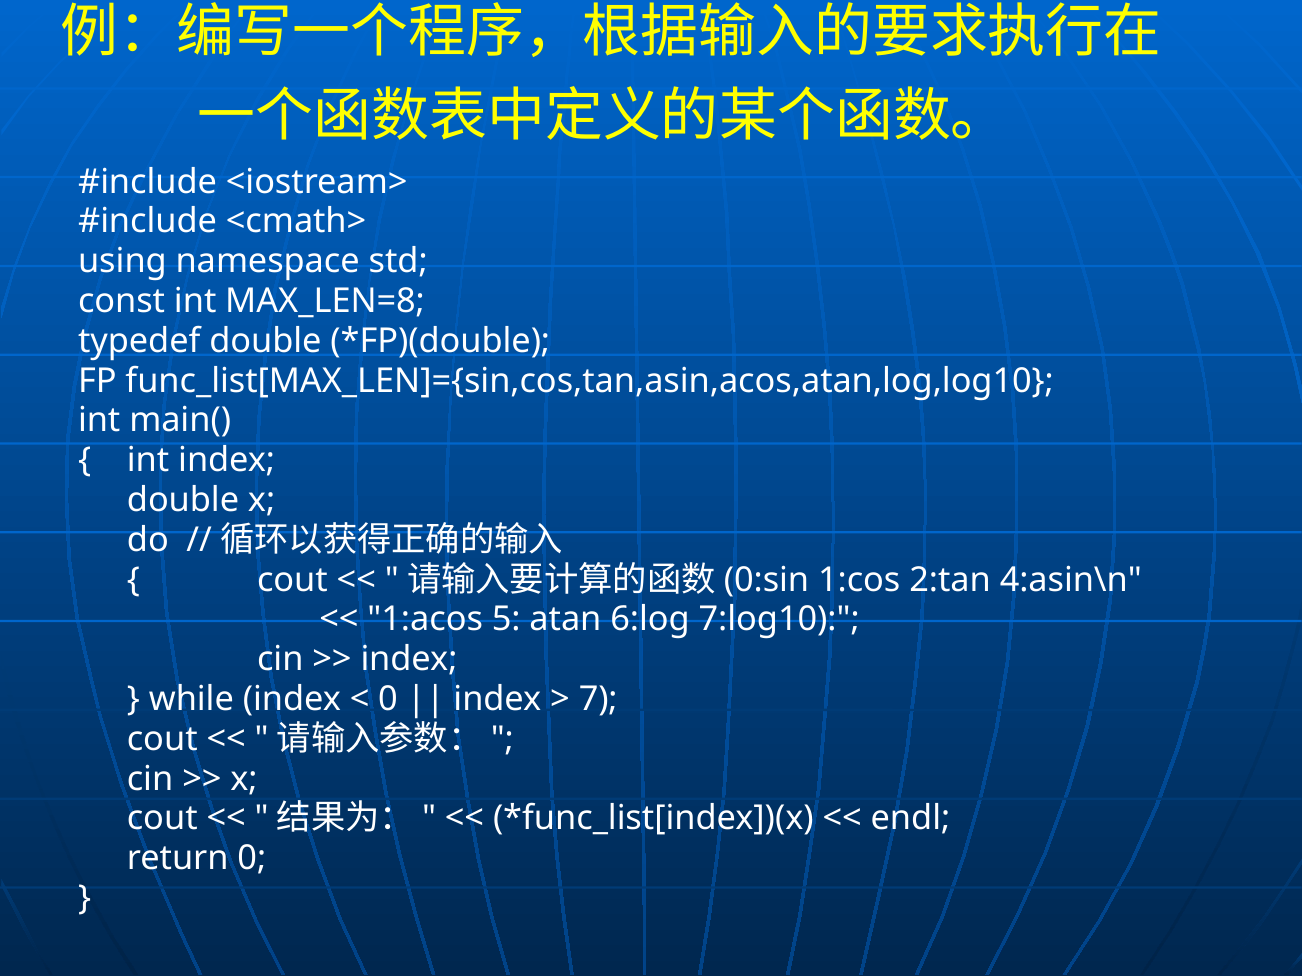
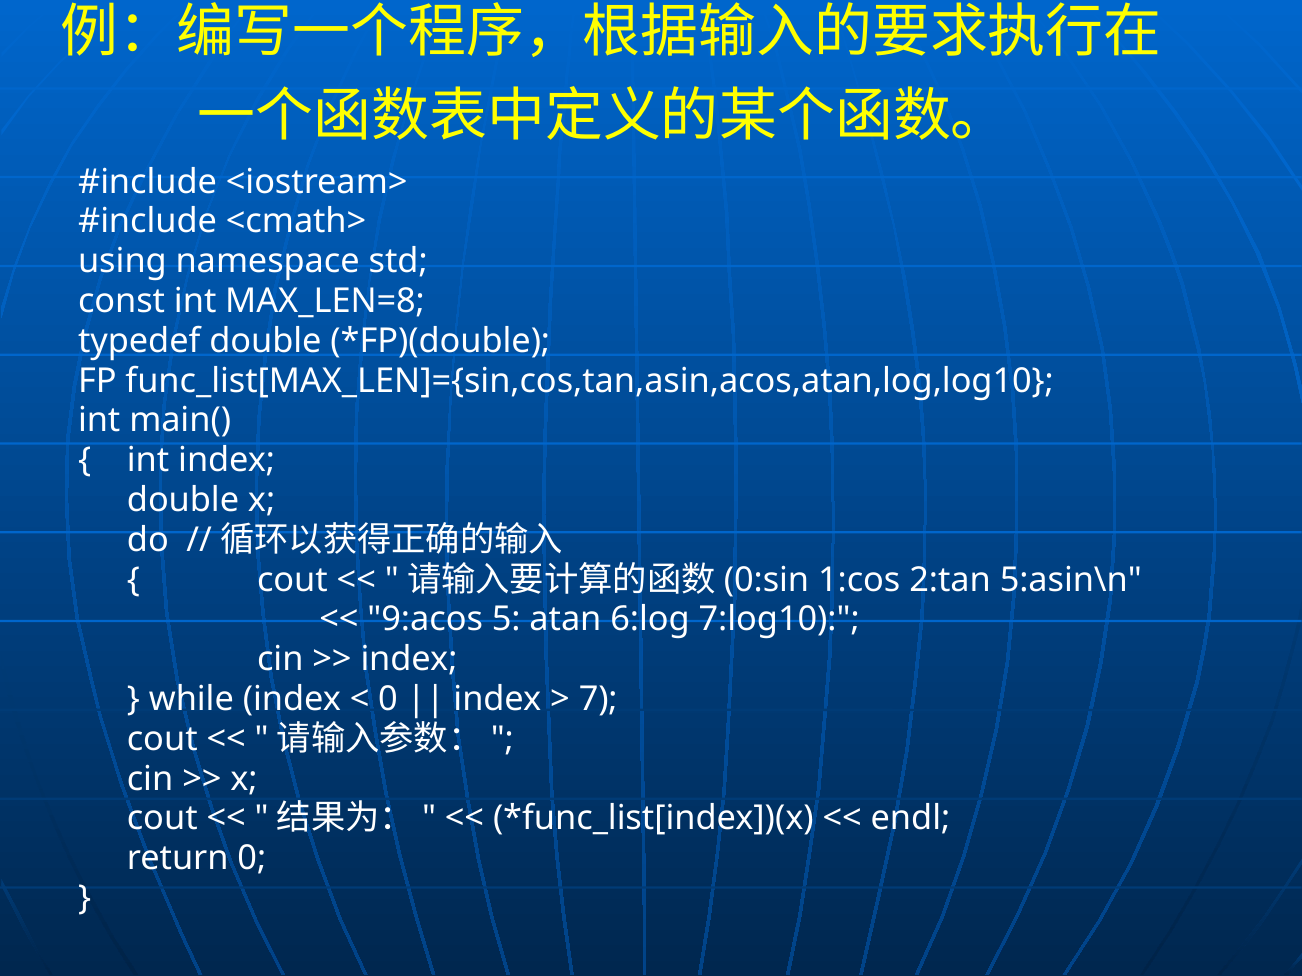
4:asin\n: 4:asin\n -> 5:asin\n (1071, 580)
1:acos: 1:acos -> 9:acos (425, 620)
